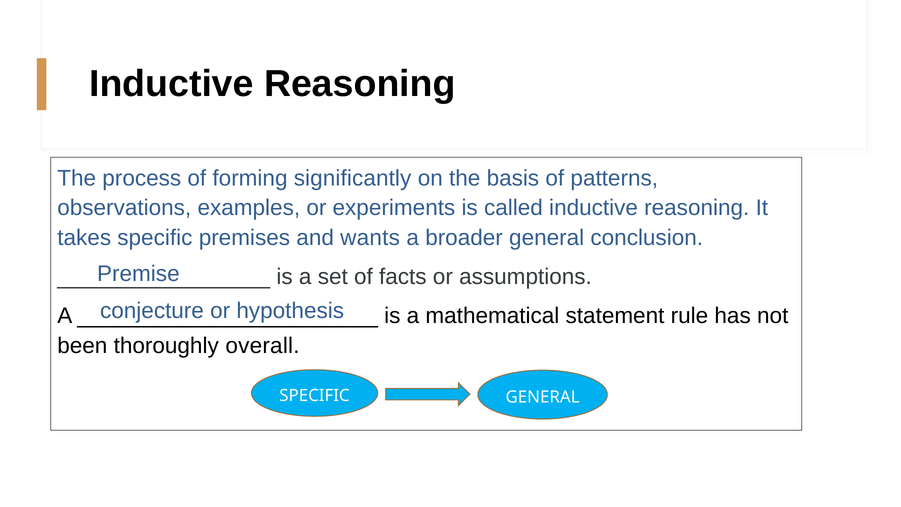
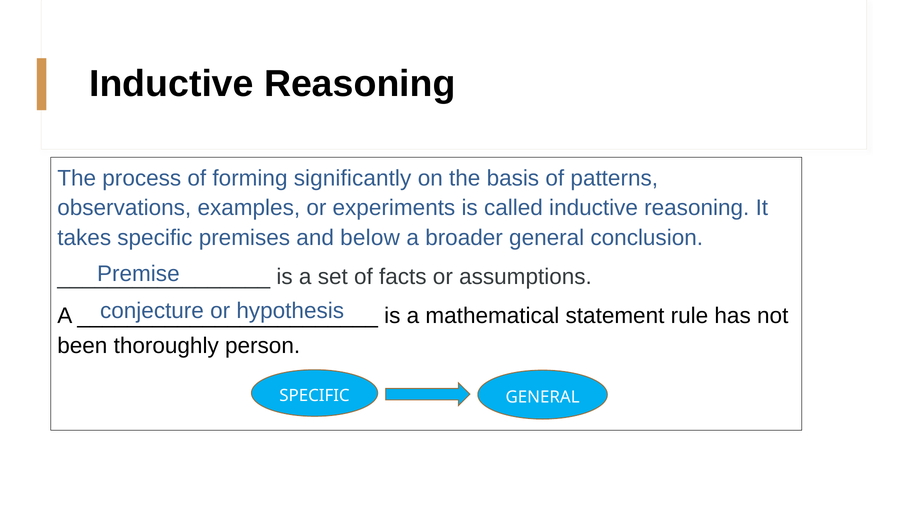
wants: wants -> below (370, 238)
overall: overall -> person (263, 346)
